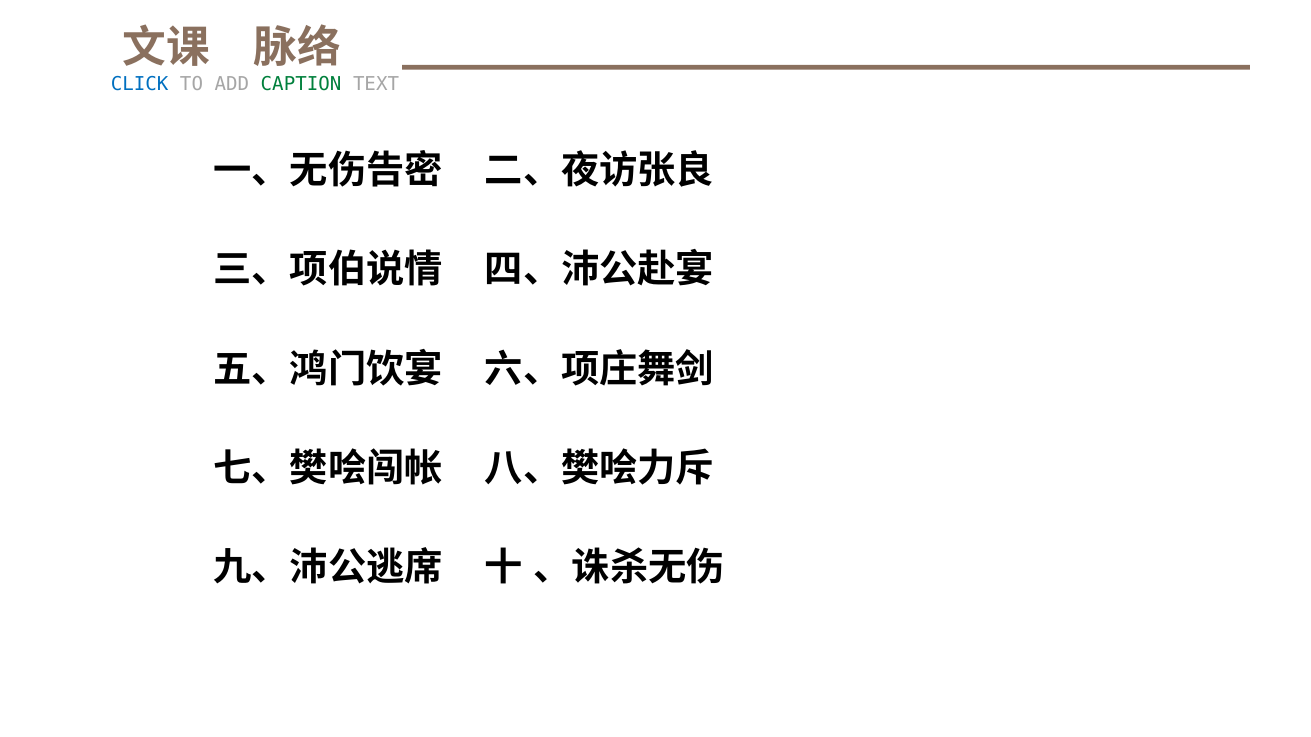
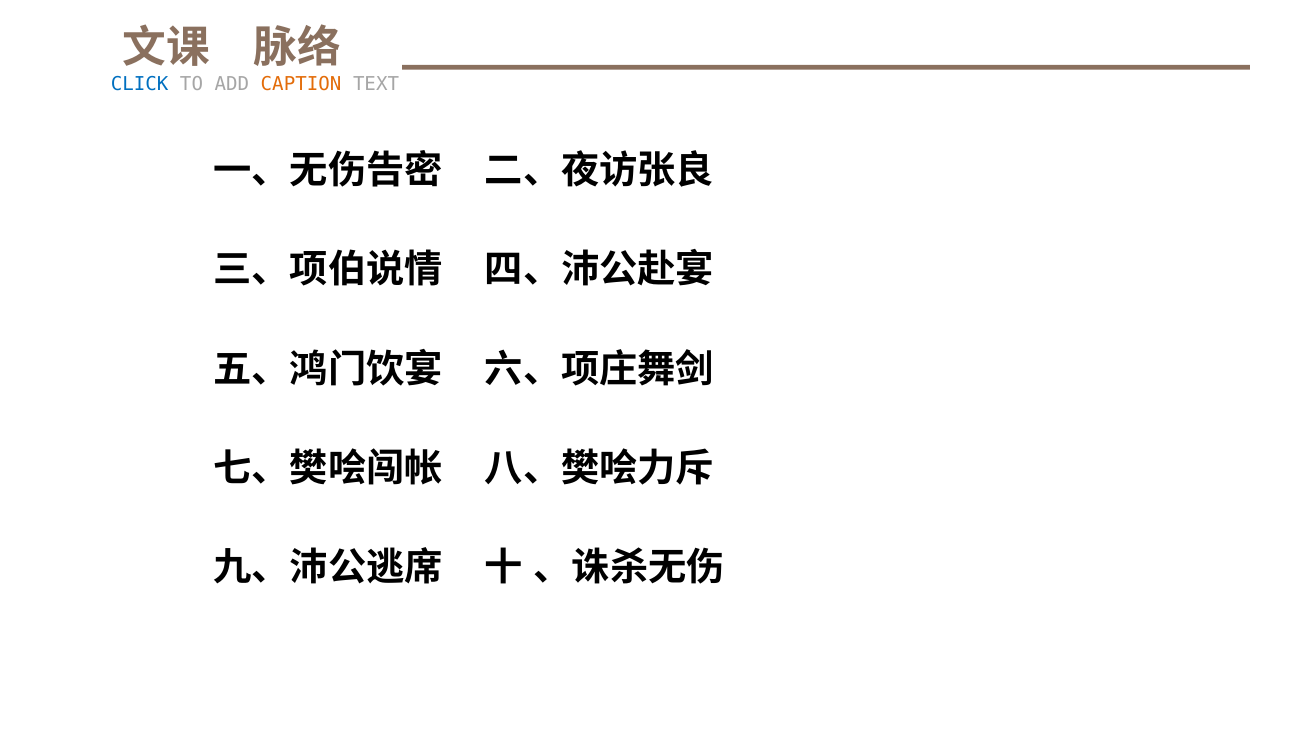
CAPTION colour: green -> orange (301, 84)
